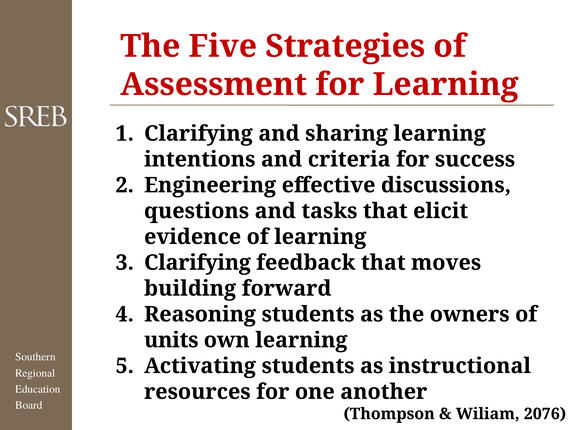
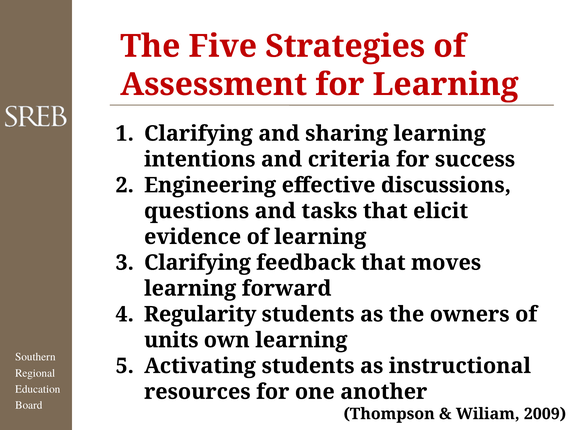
building: building -> learning (190, 288)
Reasoning: Reasoning -> Regularity (200, 314)
2076: 2076 -> 2009 (545, 414)
